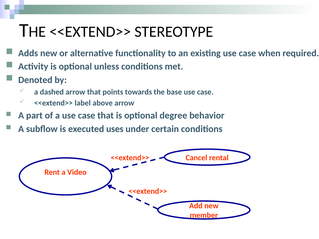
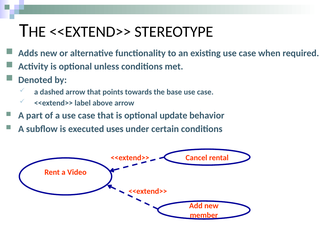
degree: degree -> update (173, 116)
